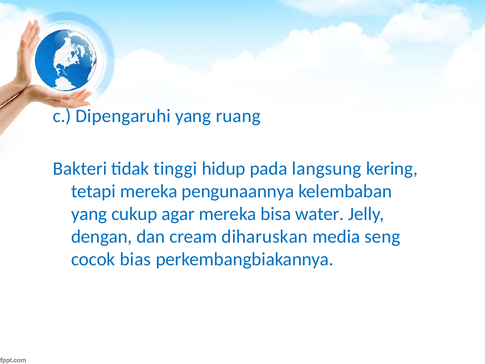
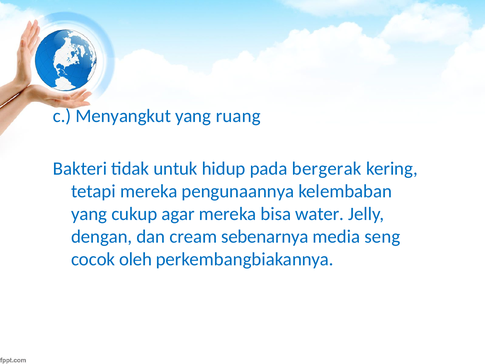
Dipengaruhi: Dipengaruhi -> Menyangkut (123, 116)
tinggi: tinggi -> untuk (175, 169)
langsung: langsung -> bergerak (327, 169)
diharuskan: diharuskan -> sebenarnya (265, 236)
bias: bias -> oleh (136, 259)
